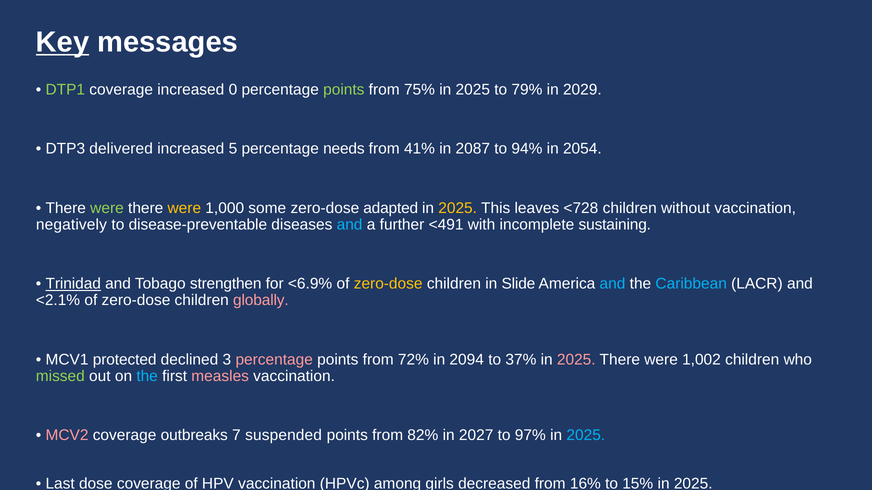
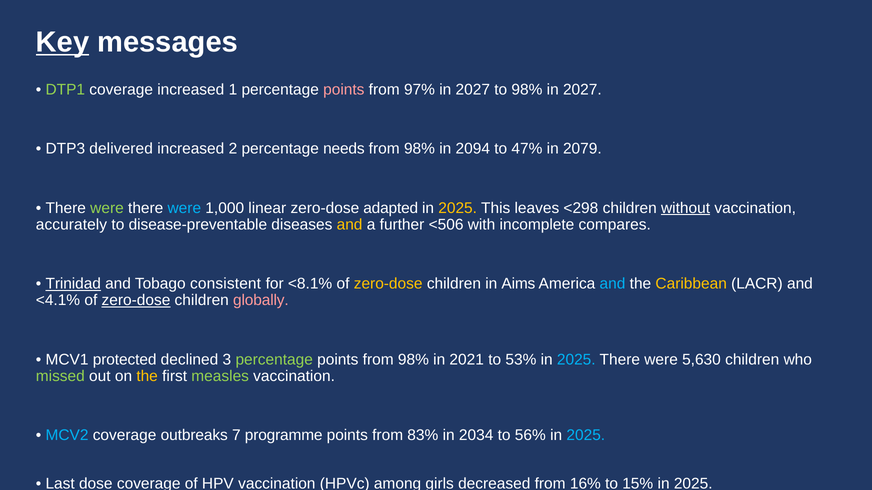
0: 0 -> 1 (233, 90)
points colour: light green -> pink (344, 90)
75%: 75% -> 97% (419, 90)
2025: 2025 -> 2027 (473, 90)
to 79%: 79% -> 98% (527, 90)
2029: 2029 -> 2027 (582, 90)
5: 5 -> 2 (233, 149)
41%: 41% -> 98% (419, 149)
2087: 2087 -> 2094 (473, 149)
94%: 94% -> 47% (527, 149)
2054: 2054 -> 2079 (582, 149)
were colour: yellow -> light blue (184, 208)
some: some -> linear (267, 208)
<728: <728 -> <298 (581, 208)
without underline: none -> present (686, 208)
negatively: negatively -> accurately (71, 225)
and colour: light blue -> yellow (350, 225)
<491: <491 -> <506 (446, 225)
sustaining: sustaining -> compares (615, 225)
strengthen: strengthen -> consistent (226, 284)
<6.9%: <6.9% -> <8.1% (310, 284)
Slide: Slide -> Aims (518, 284)
Caribbean colour: light blue -> yellow (691, 284)
<2.1%: <2.1% -> <4.1% (58, 301)
zero-dose underline: none -> present (136, 301)
percentage colour: pink -> light green (274, 360)
points from 72%: 72% -> 98% (413, 360)
2094: 2094 -> 2021 (467, 360)
37%: 37% -> 53% (521, 360)
2025 colour: pink -> light blue (576, 360)
1,002: 1,002 -> 5,630 (701, 360)
the colour: light blue -> yellow (147, 376)
measles colour: pink -> light green (220, 376)
MCV2 colour: pink -> light blue (67, 436)
suspended: suspended -> programme (284, 436)
82%: 82% -> 83% (423, 436)
2027: 2027 -> 2034 (476, 436)
97%: 97% -> 56% (530, 436)
